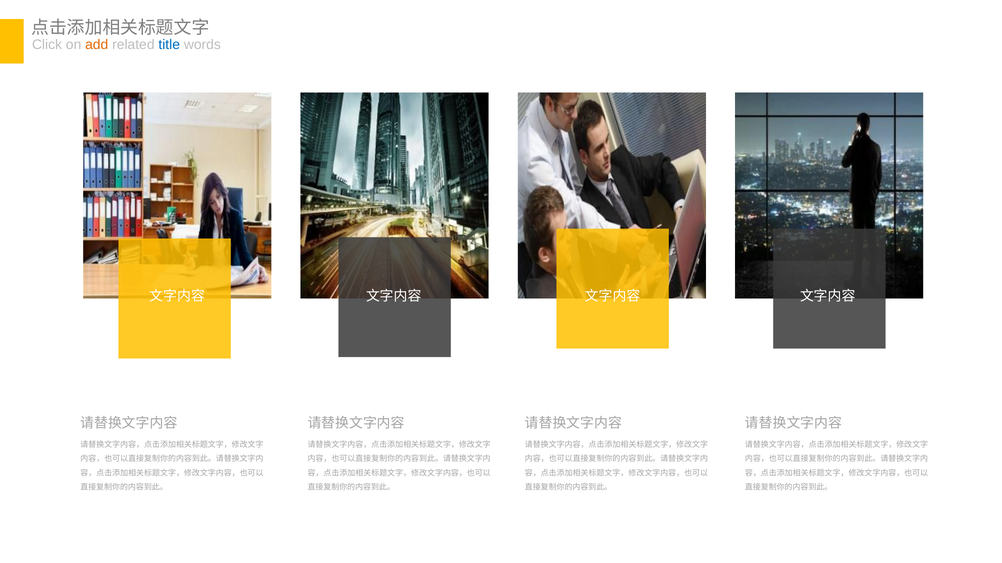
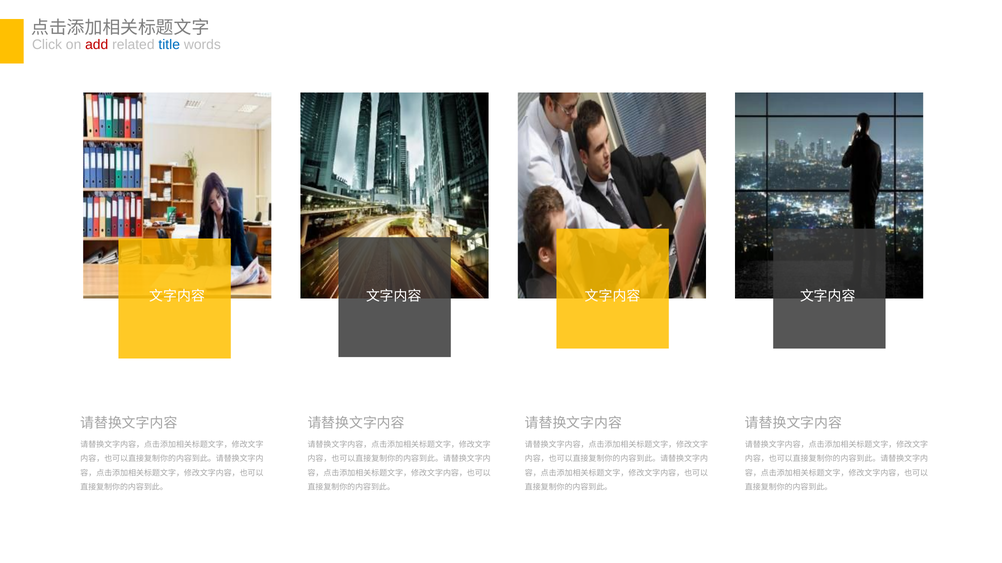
add colour: orange -> red (97, 45)
